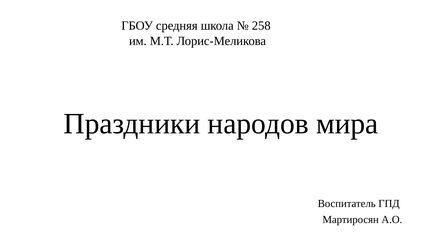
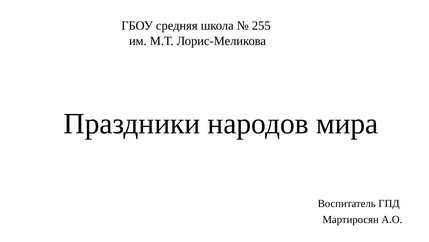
258: 258 -> 255 (261, 26)
